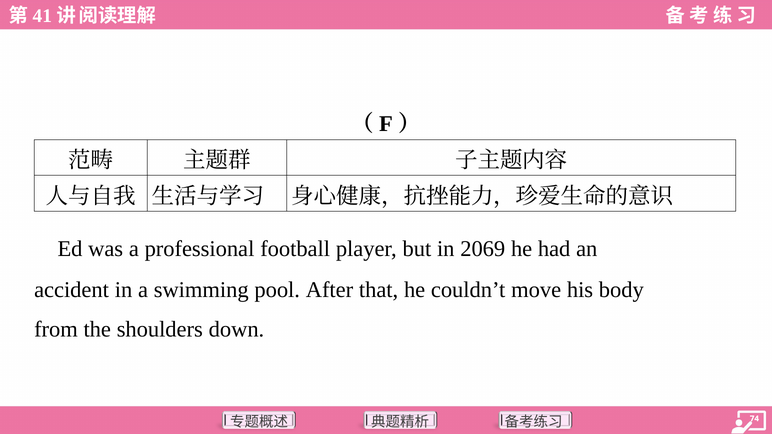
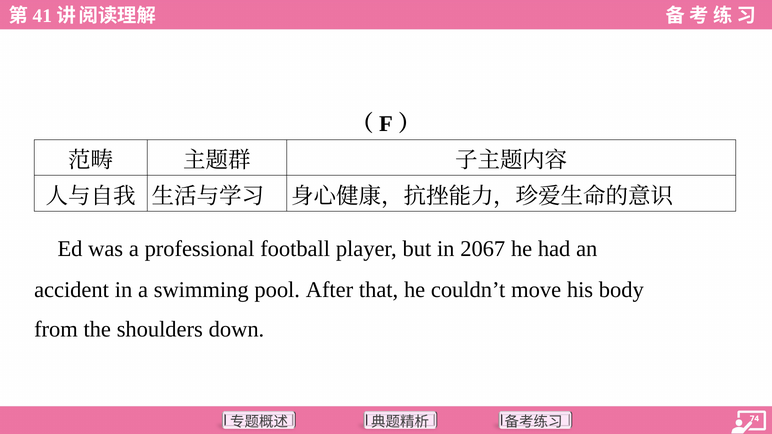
2069: 2069 -> 2067 (483, 249)
